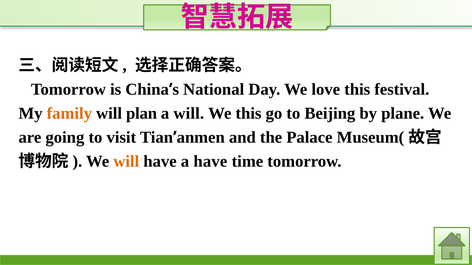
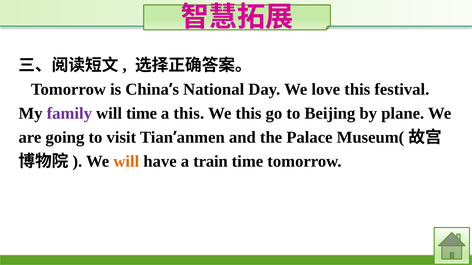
family colour: orange -> purple (69, 114)
will plan: plan -> time (142, 114)
a will: will -> this (189, 114)
a have: have -> train (211, 161)
